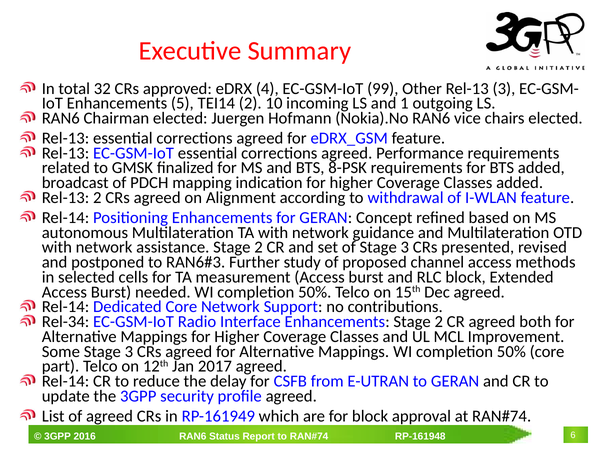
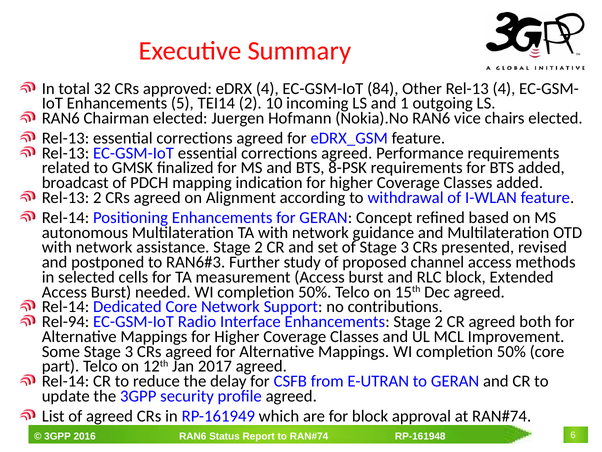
99: 99 -> 84 (383, 88)
Rel-13 3: 3 -> 4 (504, 88)
Rel-34: Rel-34 -> Rel-94 (66, 321)
